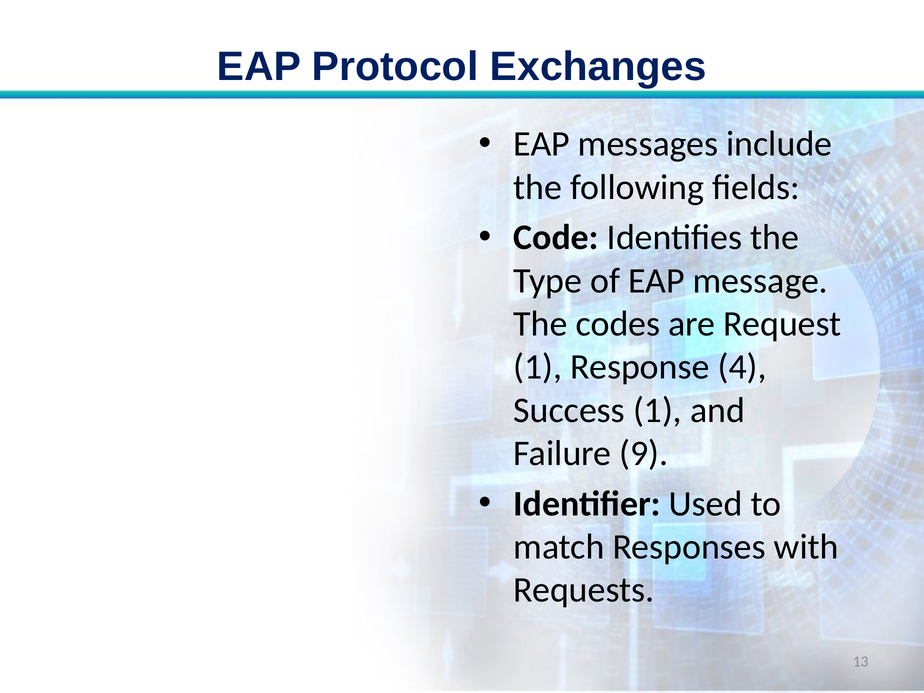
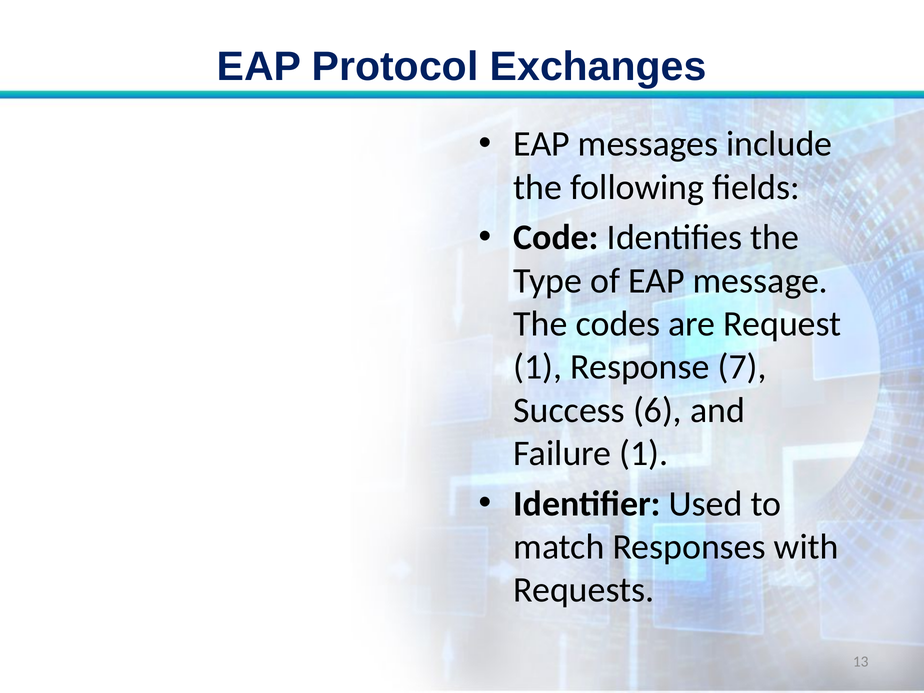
4: 4 -> 7 (742, 367)
Success 1: 1 -> 6 (658, 410)
Failure 9: 9 -> 1 (644, 453)
